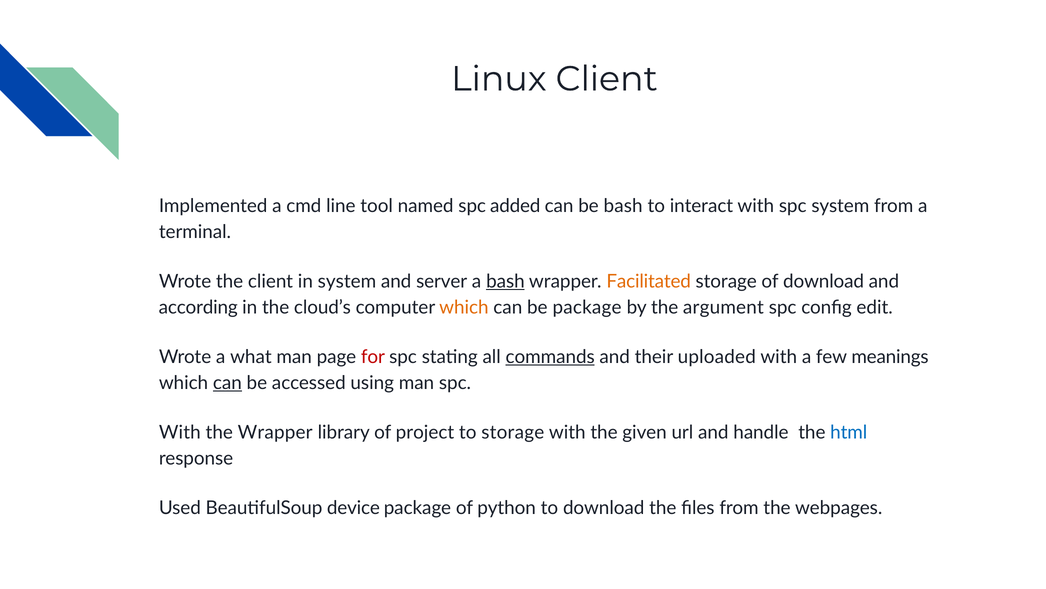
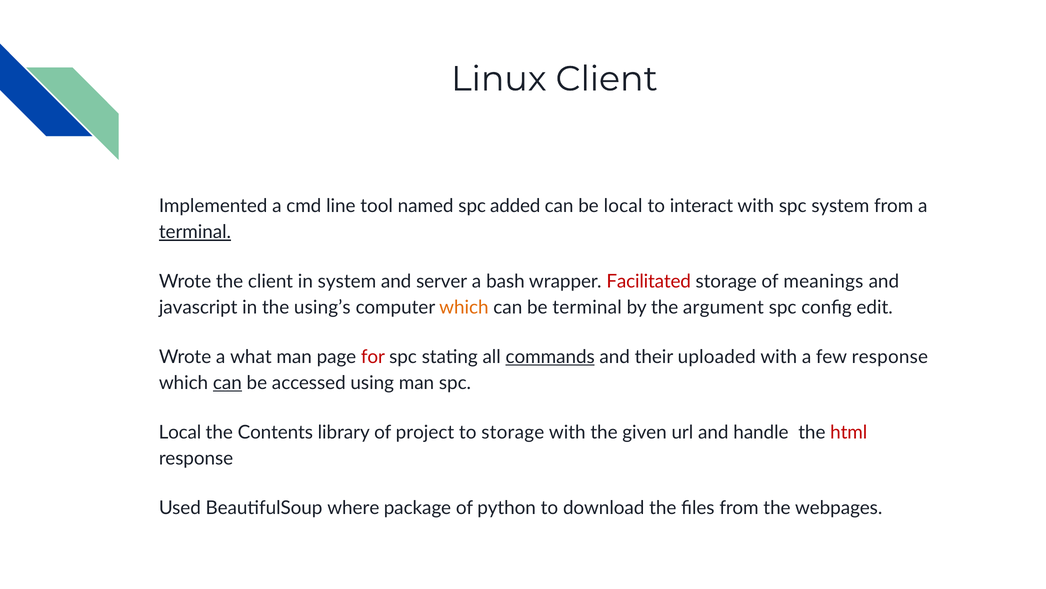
be bash: bash -> local (623, 206)
terminal underline: none -> present (195, 232)
bash underline: present -> none (505, 281)
Facilitated colour: orange -> red (649, 281)
of download: download -> meanings (823, 281)
according: according -> javascript (198, 307)
cloud’s: cloud’s -> using’s (322, 307)
be package: package -> terminal (587, 307)
few meanings: meanings -> response (890, 357)
With: With -> Local (180, 432)
the Wrapper: Wrapper -> Contents (275, 432)
html colour: blue -> red (849, 432)
device: device -> where (353, 507)
